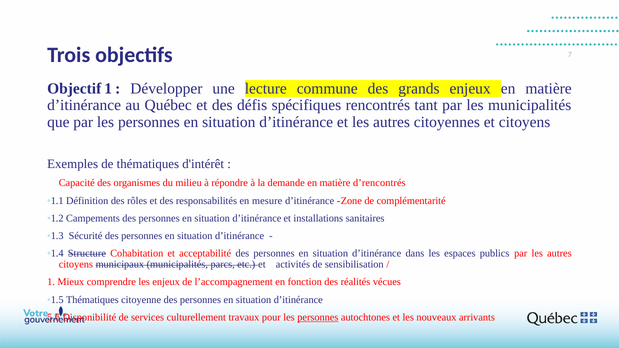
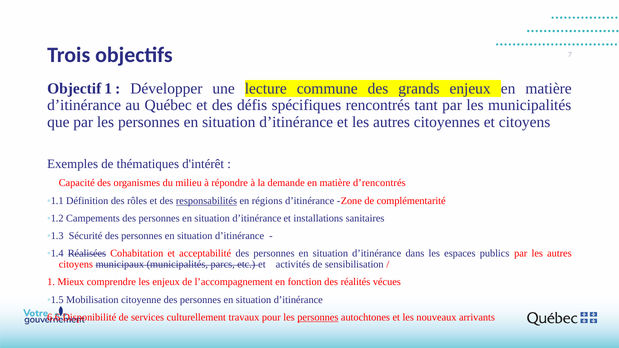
responsabilités underline: none -> present (206, 201)
mesure: mesure -> régions (267, 201)
Structure: Structure -> Réalisées (87, 254)
•1.5 Thématiques: Thématiques -> Mobilisation (92, 300)
5.6: 5.6 -> 6.6 (54, 317)
